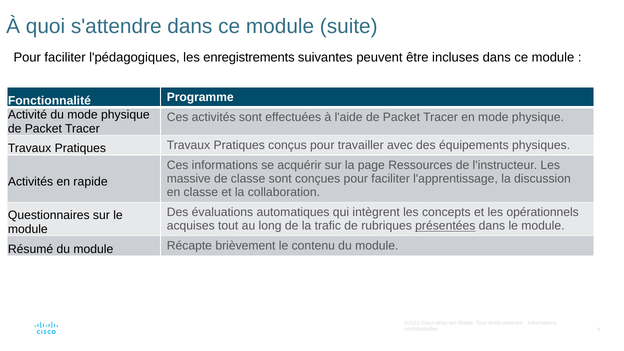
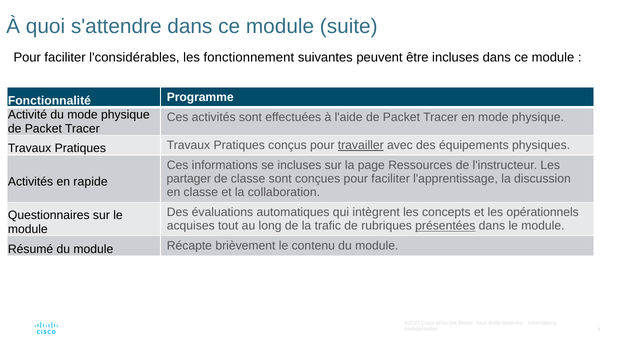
l'pédagogiques: l'pédagogiques -> l'considérables (134, 57)
enregistrements: enregistrements -> fonctionnement (249, 57)
travailler underline: none -> present (361, 145)
se acquérir: acquérir -> incluses (299, 165)
massive: massive -> partager (189, 179)
